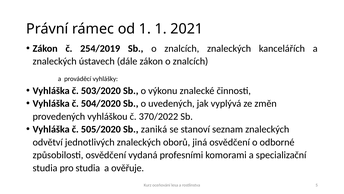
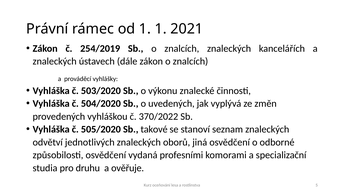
zaniká: zaniká -> takové (154, 129)
pro studia: studia -> druhu (88, 168)
